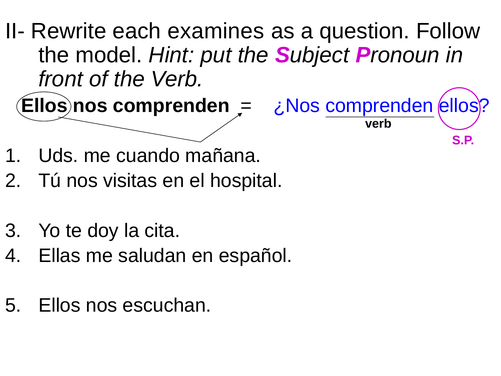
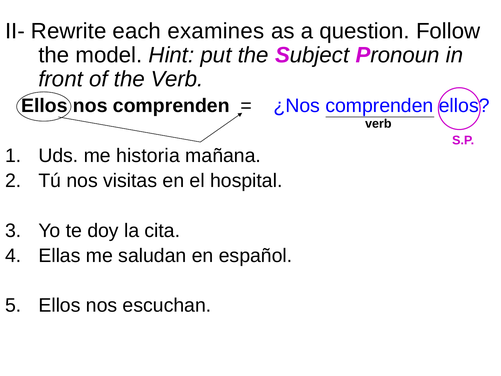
cuando: cuando -> historia (148, 156)
